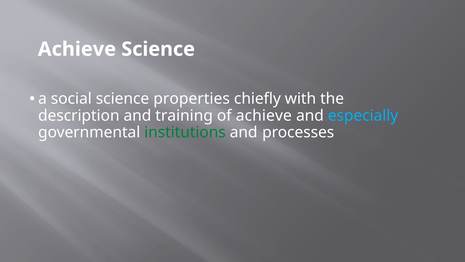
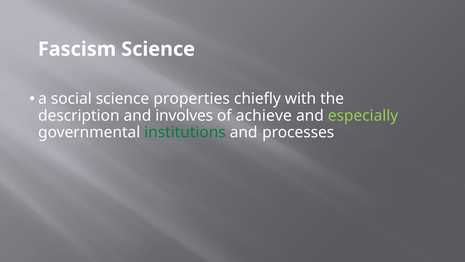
Achieve: Achieve -> Fascism (77, 49)
training: training -> involves (184, 115)
especially colour: light blue -> light green (363, 115)
